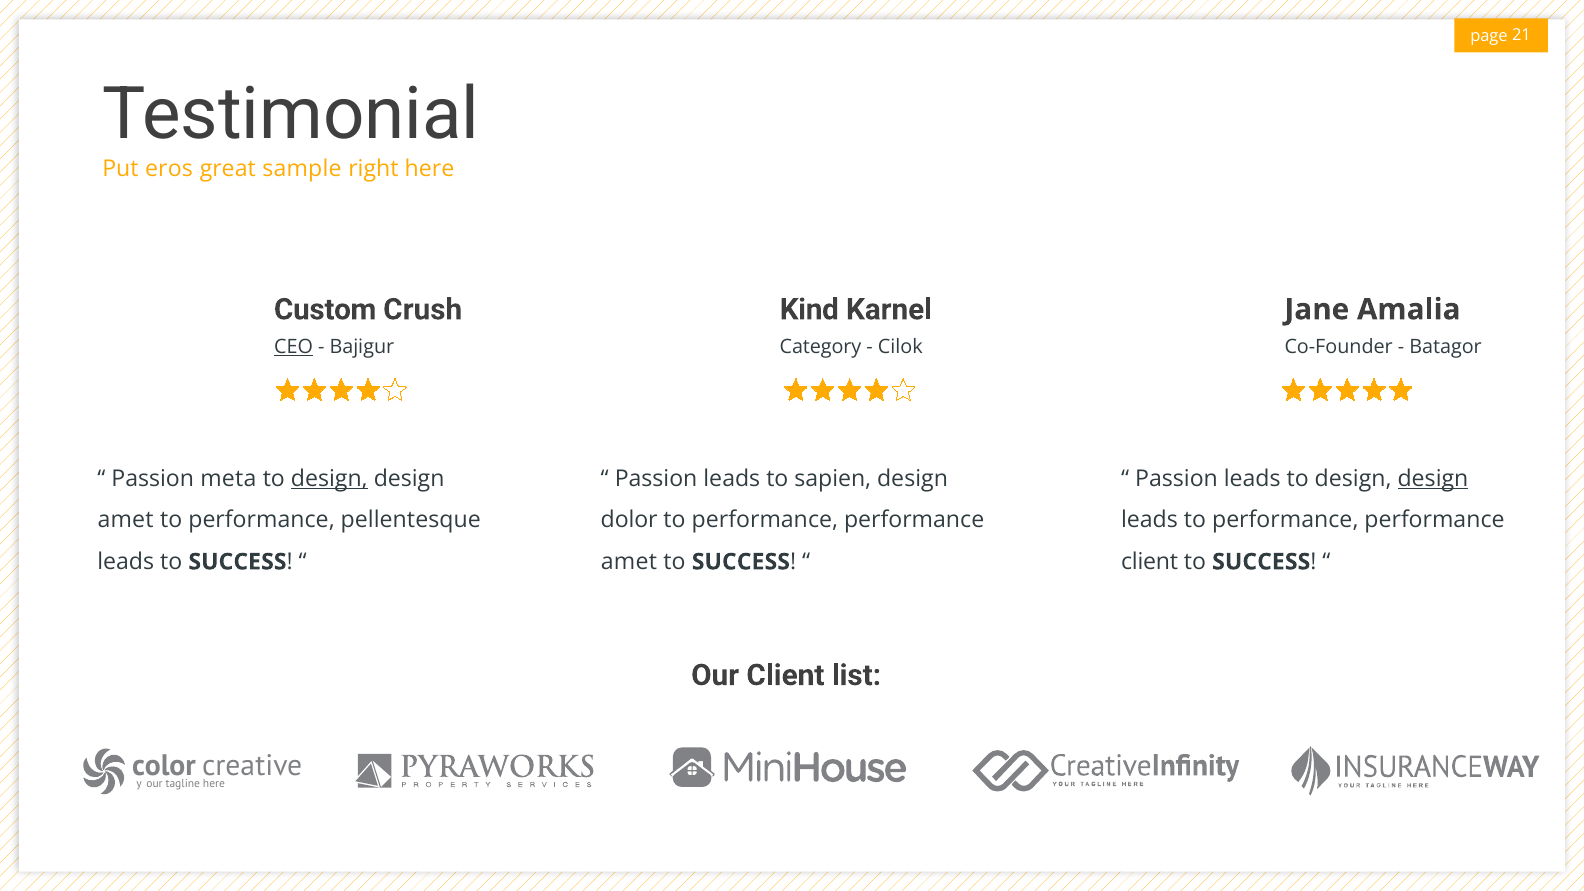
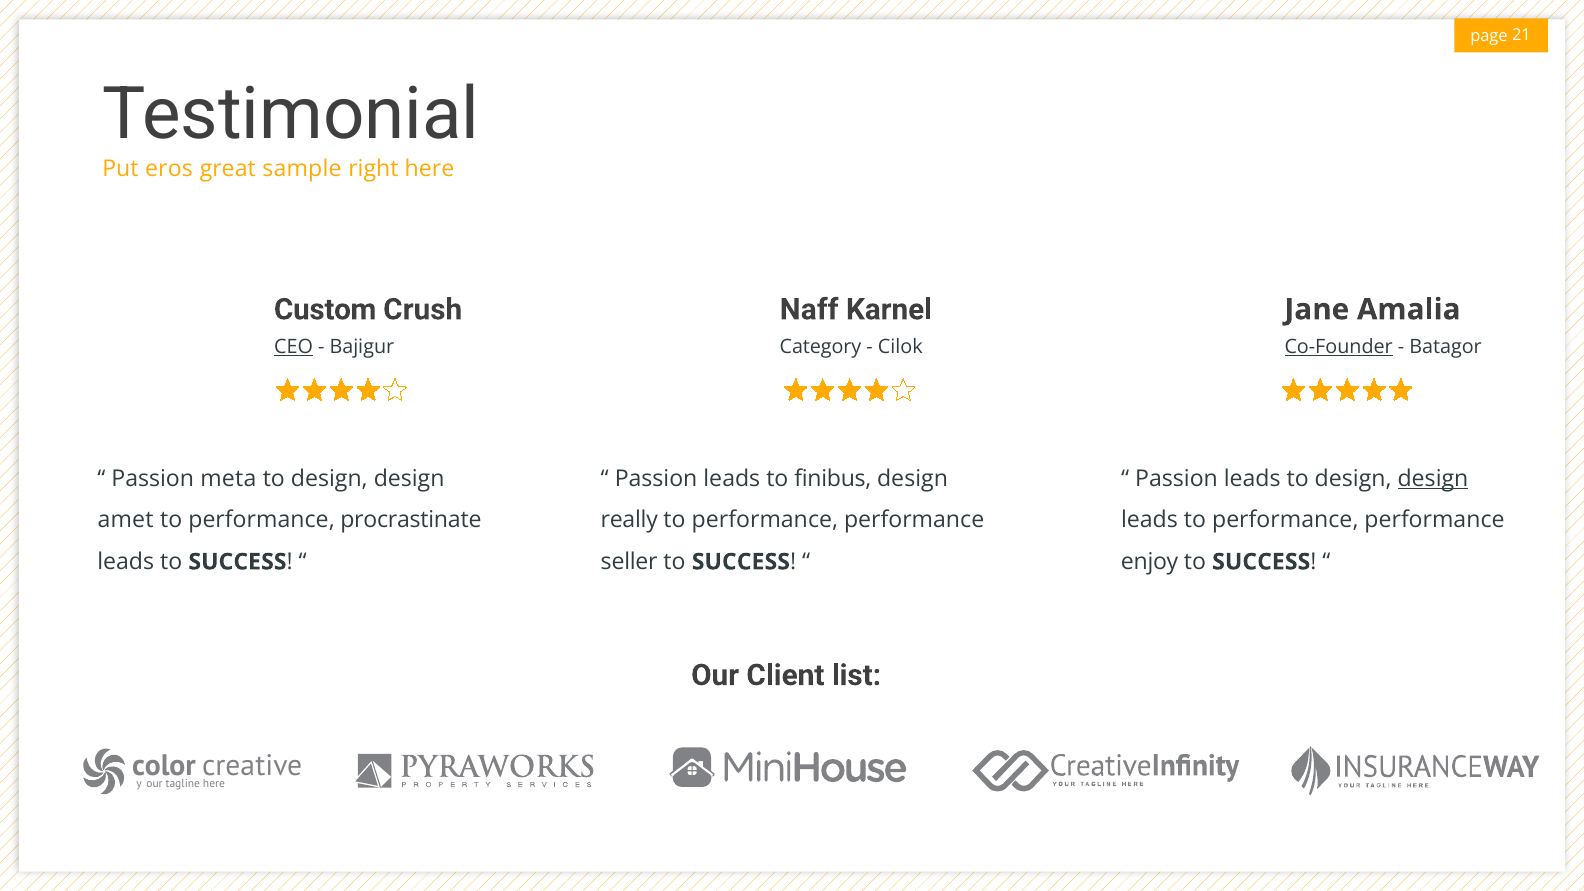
Kind: Kind -> Naff (809, 310)
Co-Founder underline: none -> present (1339, 347)
design underline: present -> none (329, 479)
sapien: sapien -> finibus (833, 479)
pellentesque: pellentesque -> procrastinate (411, 520)
dolor: dolor -> really (629, 520)
amet: amet -> seller (629, 562)
client: client -> enjoy (1150, 562)
